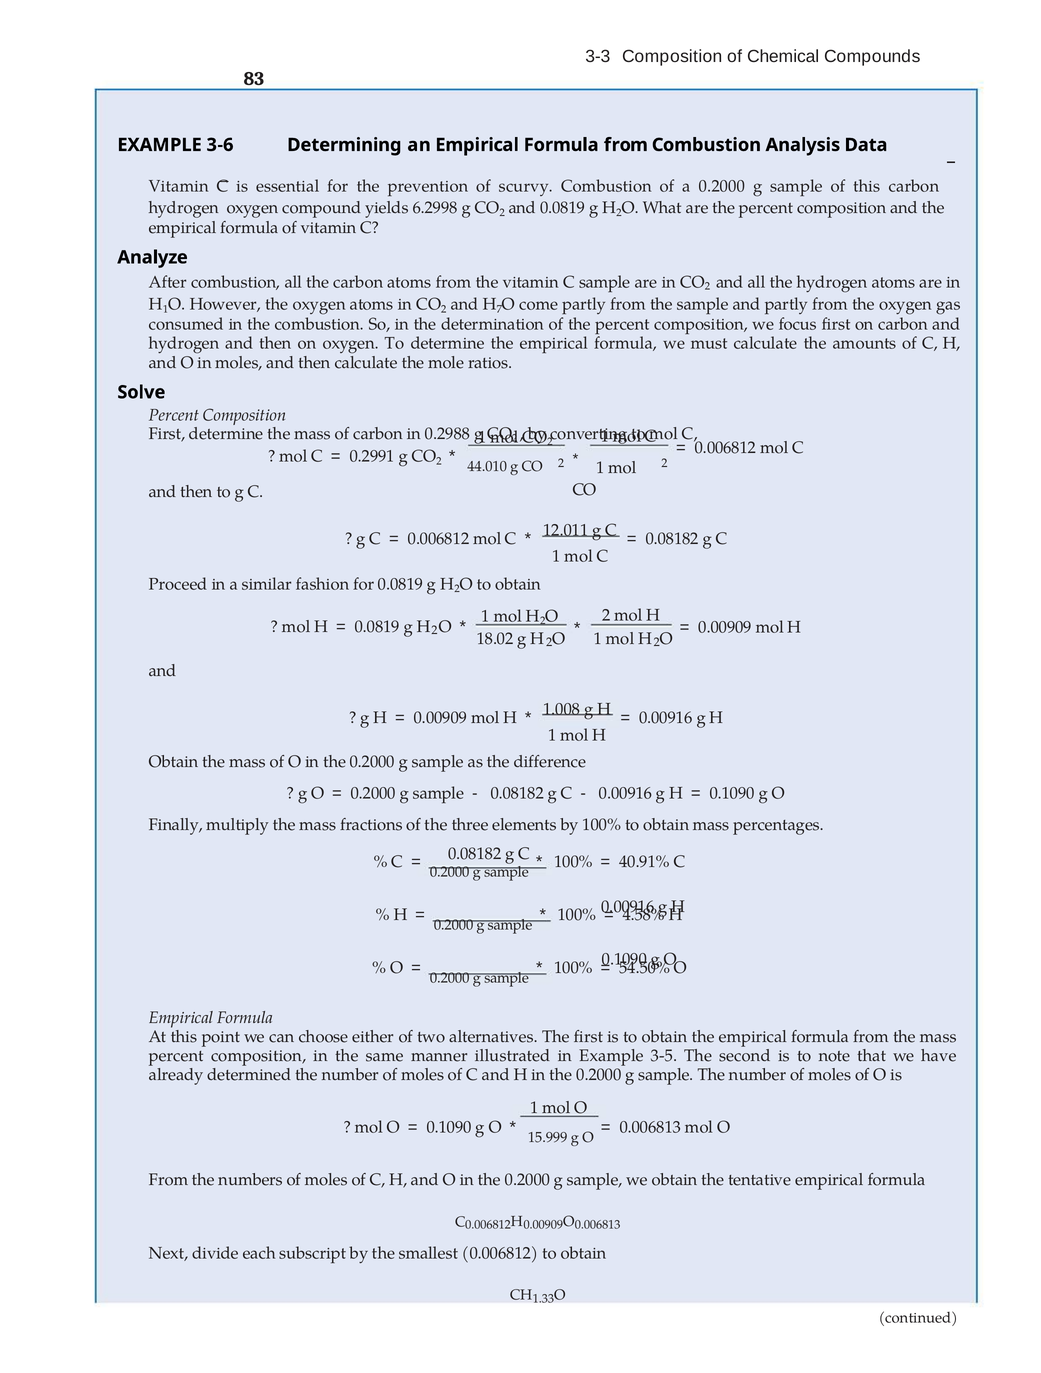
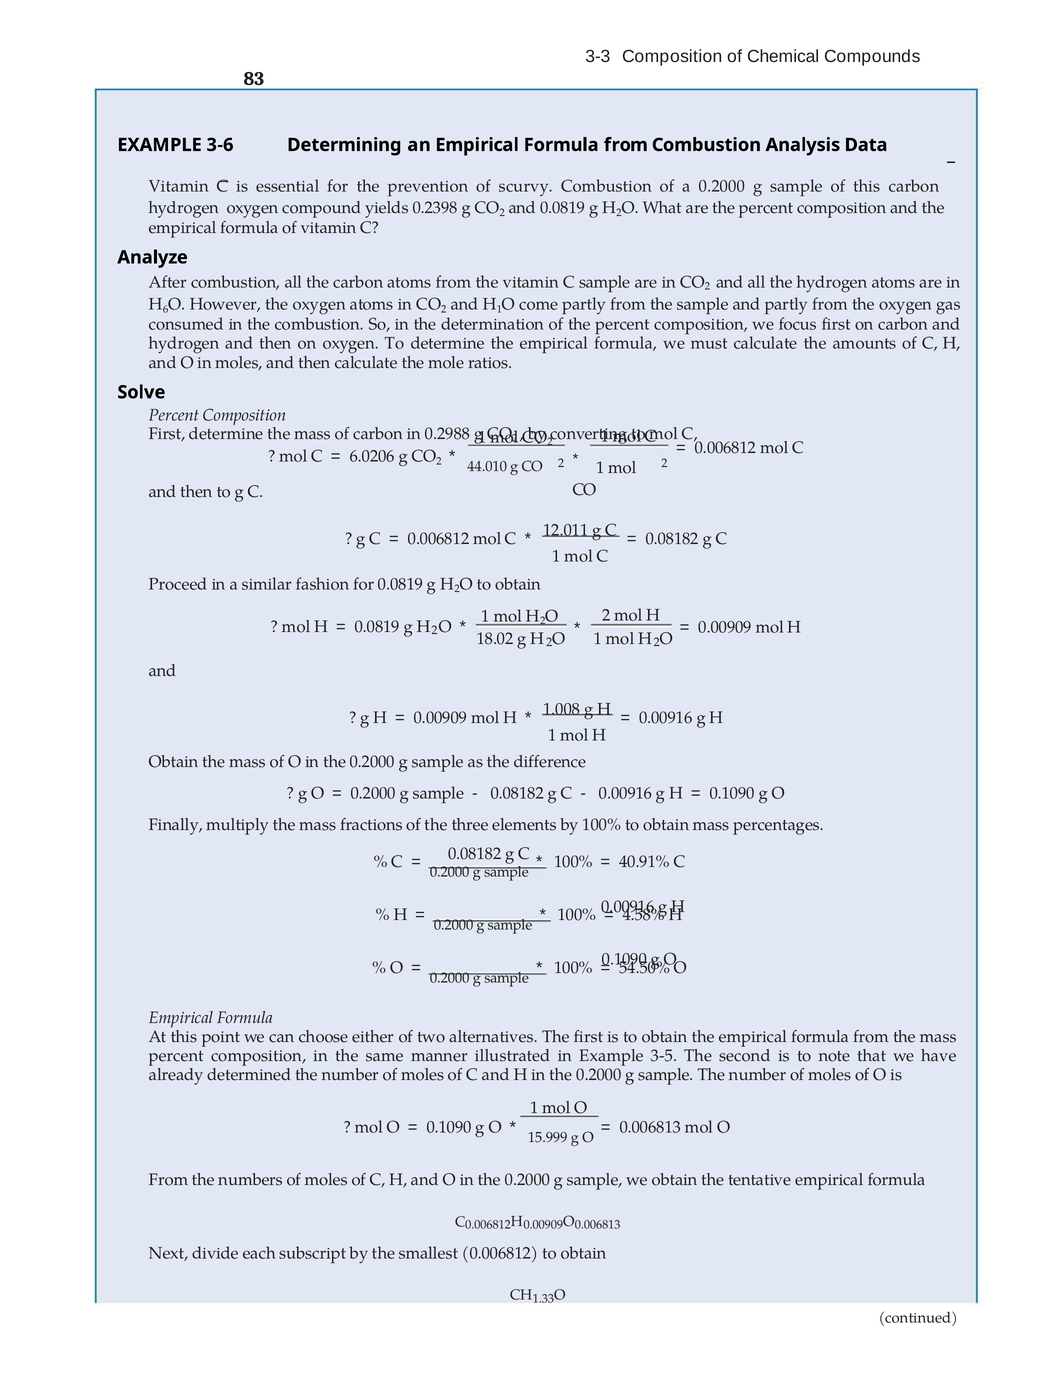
6.2998: 6.2998 -> 0.2398 (435, 208)
1: 1 -> 6 (166, 309)
and H 7: 7 -> 1 (499, 309)
0.2991: 0.2991 -> 6.0206 (372, 456)
